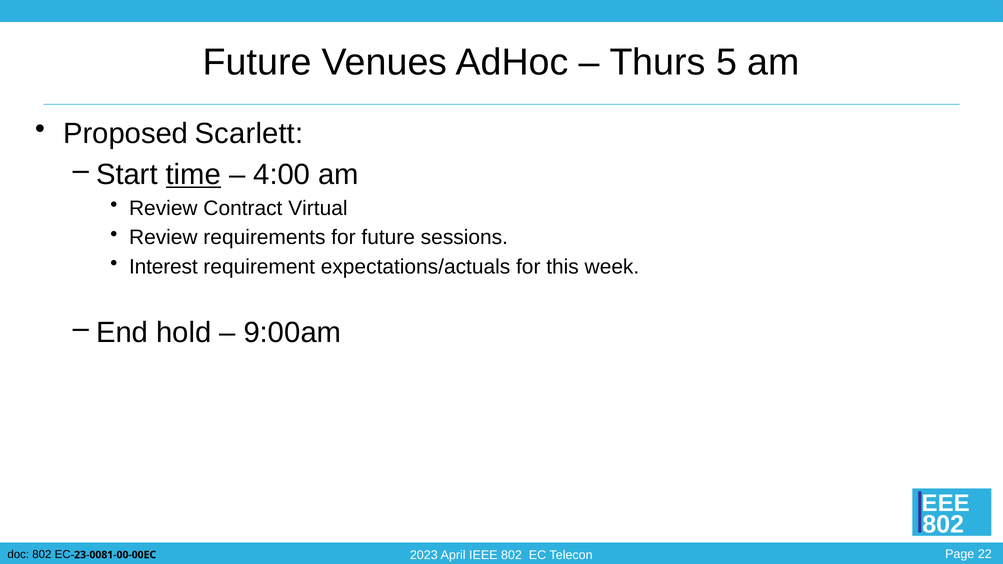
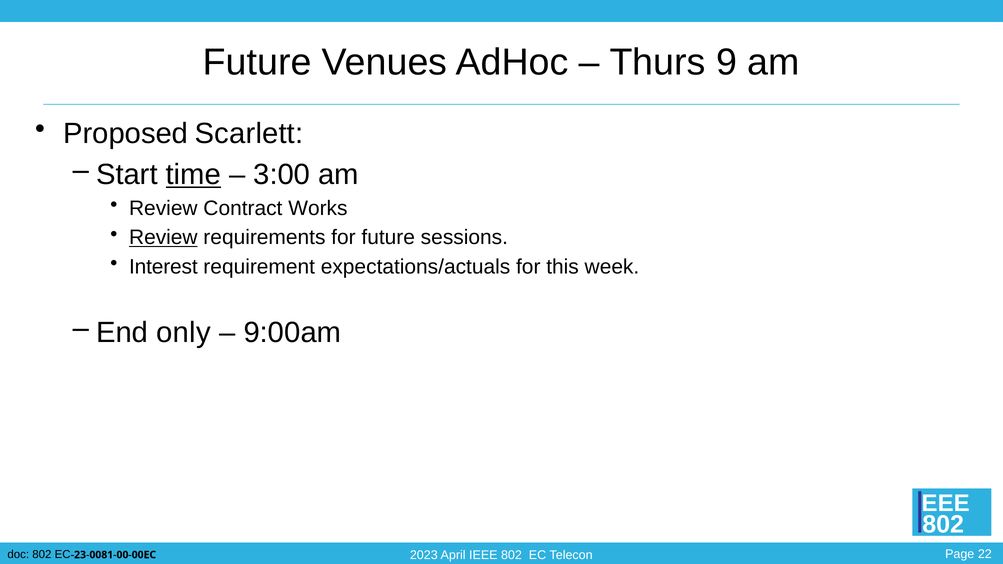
5: 5 -> 9 (726, 62)
4:00: 4:00 -> 3:00 (282, 175)
Virtual: Virtual -> Works (318, 208)
Review underline: none -> present (163, 238)
hold: hold -> only (184, 333)
